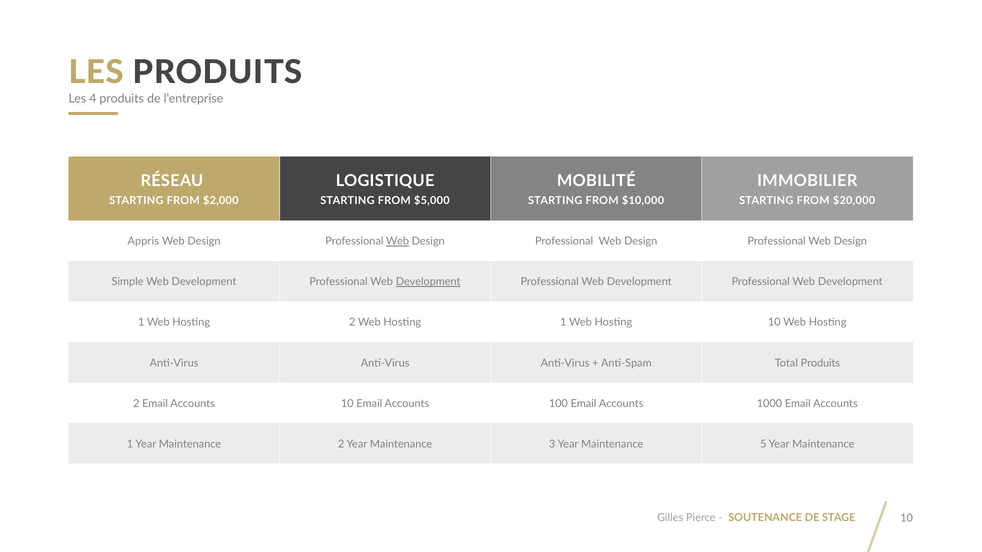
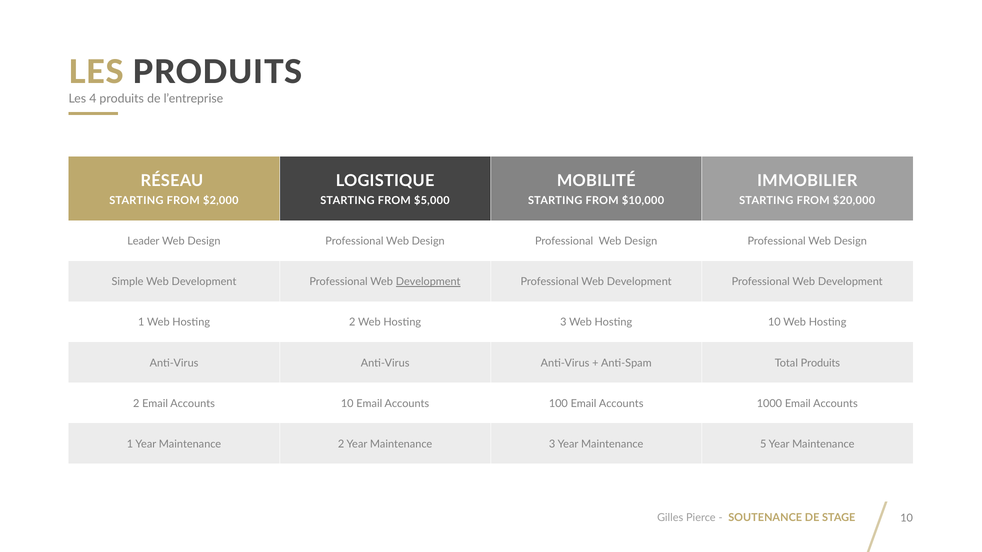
Appris: Appris -> Leader (143, 242)
Web underline: present -> none (398, 242)
Hosting 1: 1 -> 3 (563, 323)
